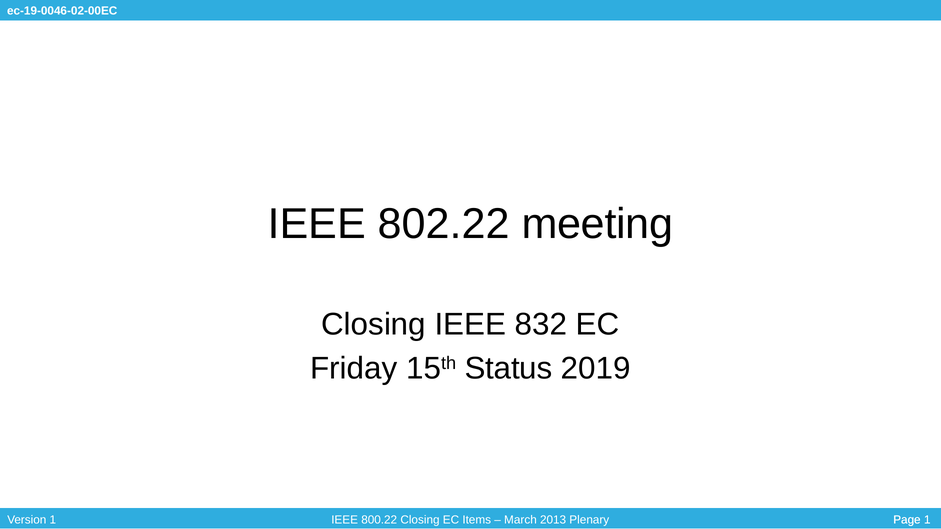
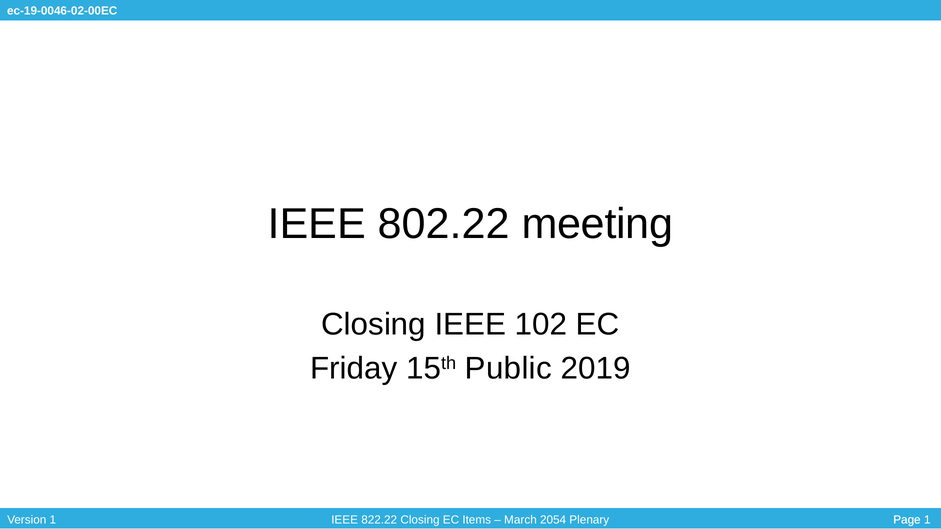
832: 832 -> 102 (541, 324)
Status: Status -> Public (508, 368)
800.22: 800.22 -> 822.22 (379, 520)
2013: 2013 -> 2054 (553, 520)
